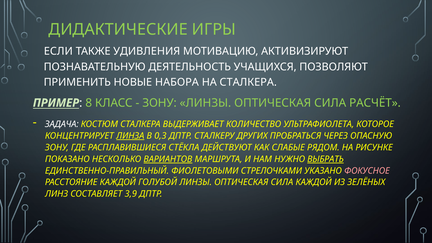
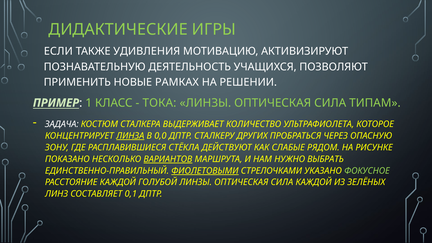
НАБОРА: НАБОРА -> РАМКАХ (177, 82)
НА СТАЛКЕРА: СТАЛКЕРА -> РЕШЕНИИ (248, 82)
8: 8 -> 1 (89, 103)
ЗОНУ: ЗОНУ -> ТОКА (159, 103)
РАСЧЁТ: РАСЧЁТ -> ТИПАМ (375, 103)
0,3: 0,3 -> 0,0 (160, 136)
ВЫБРАТЬ underline: present -> none (326, 159)
ФИОЛЕТОВЫМИ underline: none -> present (205, 171)
ФОКУСНОЕ colour: pink -> light green (367, 171)
3,9: 3,9 -> 0,1 (131, 194)
